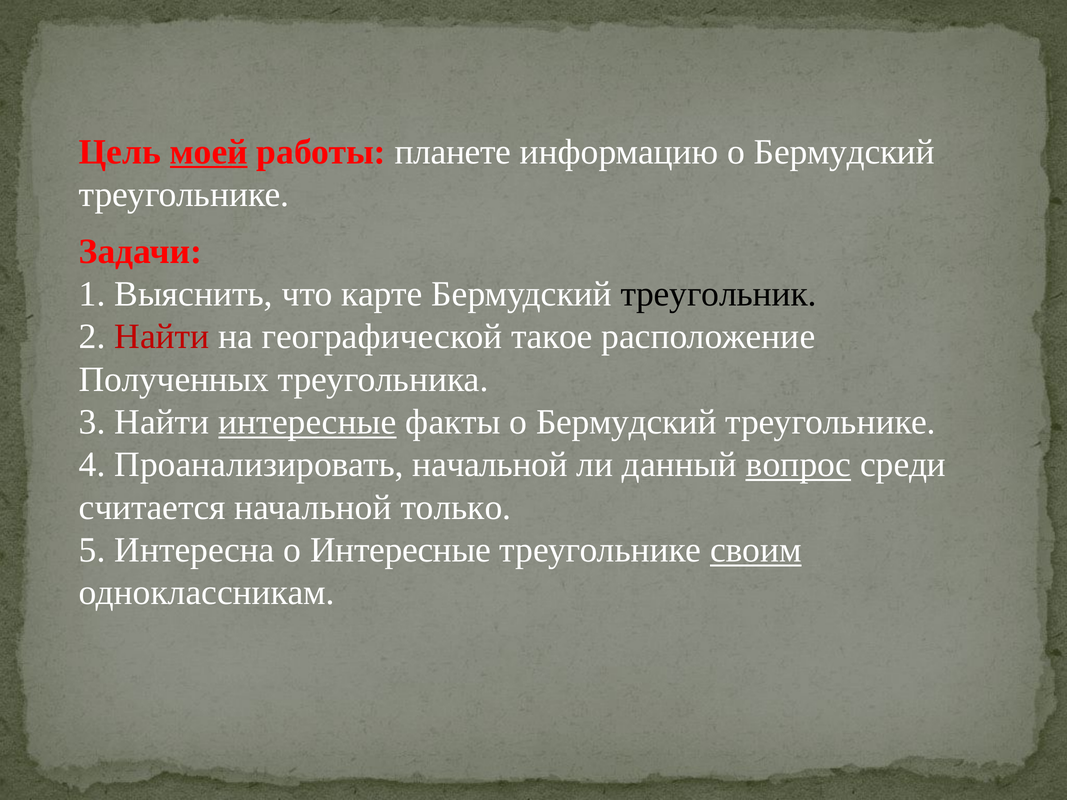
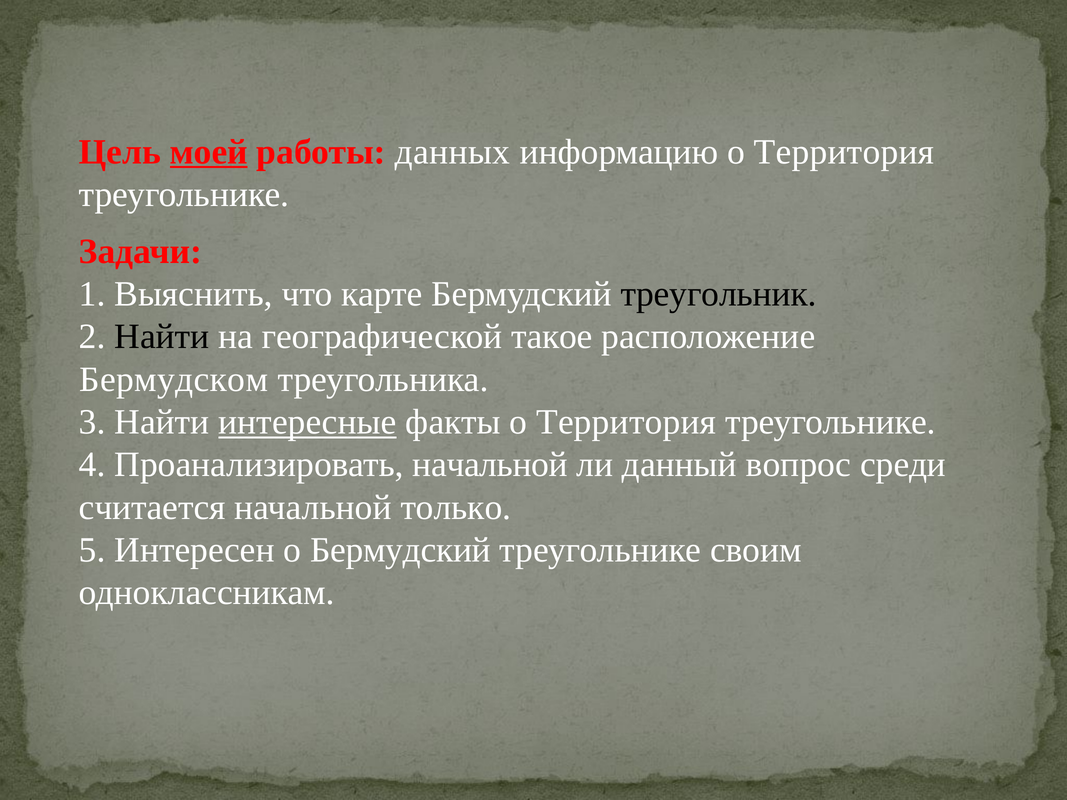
планете: планете -> данных (453, 152)
информацию о Бермудский: Бермудский -> Территория (844, 152)
Найти colour: red -> black (162, 337)
Полученных: Полученных -> Бермудском (174, 379)
факты о Бермудский: Бермудский -> Территория (626, 422)
вопрос underline: present -> none (798, 465)
Интересна: Интересна -> Интересен (195, 550)
о Интересные: Интересные -> Бермудский (401, 550)
своим underline: present -> none (756, 550)
